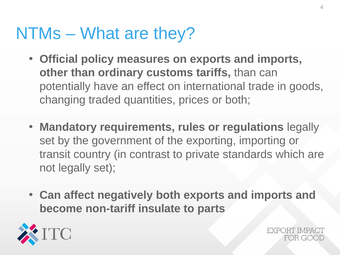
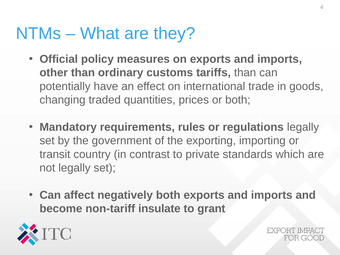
parts: parts -> grant (211, 209)
